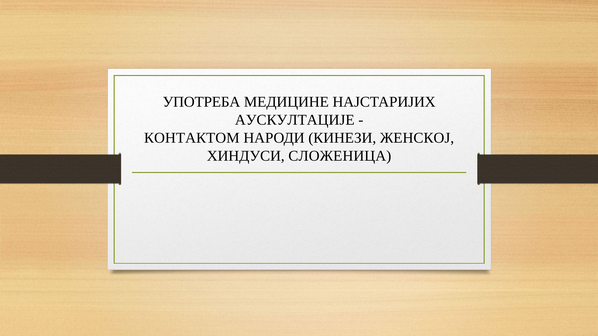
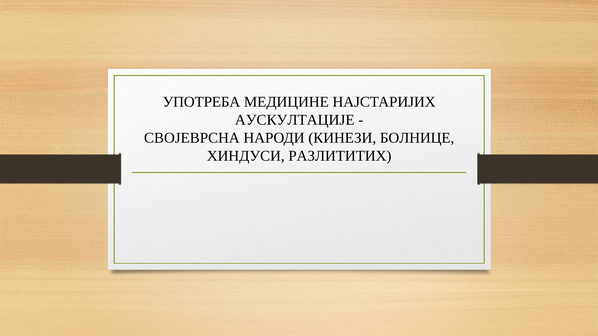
КОНТАКТОМ: КОНТАКТОМ -> СВОЈЕВРСНА (192, 138)
ЖЕНСКОЈ: ЖЕНСКОЈ -> БОЛНИЦЕ (417, 138)
СЛОЖЕНИЦА: СЛОЖЕНИЦА -> РАЗЛИТИТИХ (340, 156)
